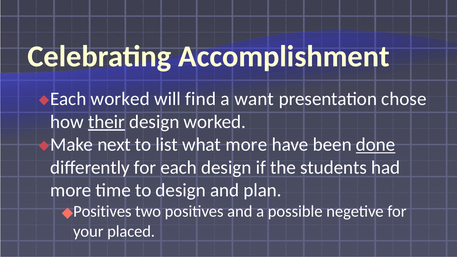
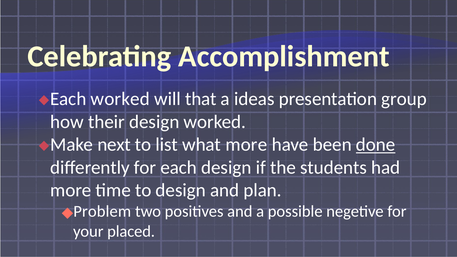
find: find -> that (201, 99)
want: want -> ideas (254, 99)
chose: chose -> group (404, 99)
their underline: present -> none (106, 122)
Positives: Positives -> Problem (102, 212)
